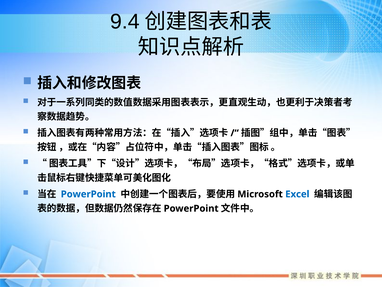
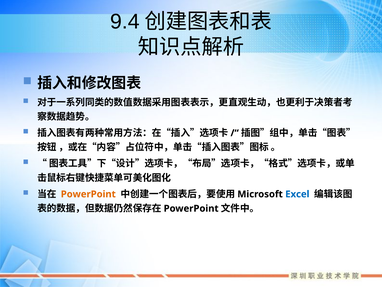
PowerPoint colour: blue -> orange (88, 194)
